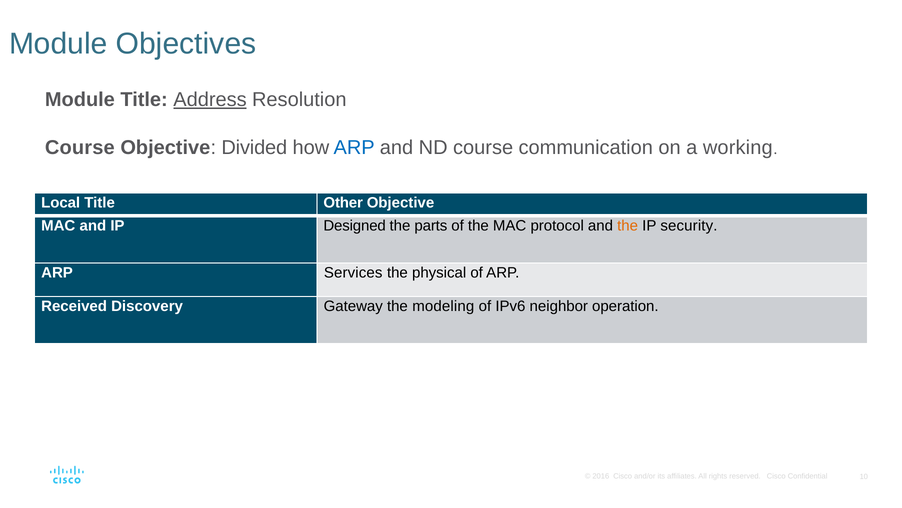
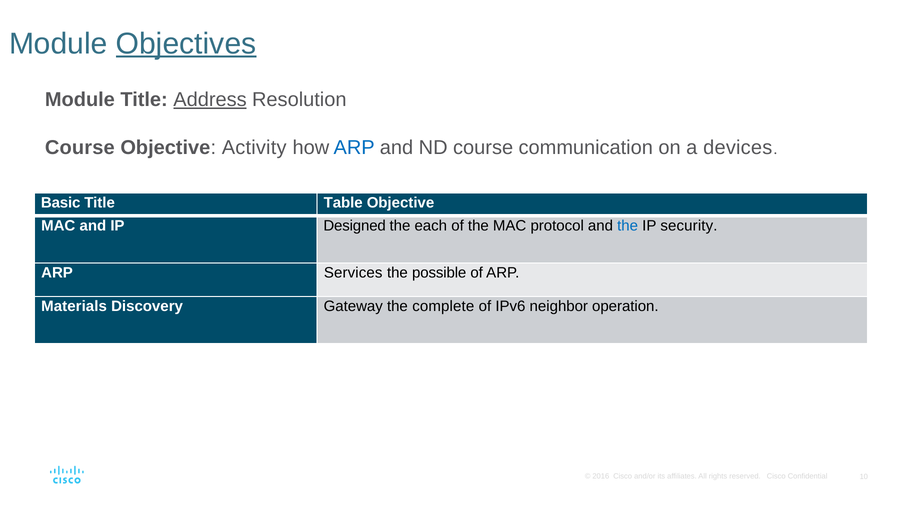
Objectives underline: none -> present (186, 44)
Divided: Divided -> Activity (254, 148)
working: working -> devices (738, 148)
Local: Local -> Basic (61, 203)
Other: Other -> Table (343, 203)
parts: parts -> each (431, 225)
the colour: orange -> blue (628, 225)
physical: physical -> possible (439, 272)
Received: Received -> Materials (74, 306)
modeling: modeling -> complete (443, 306)
